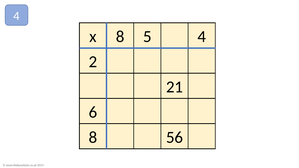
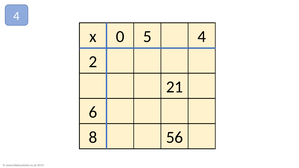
x 8: 8 -> 0 (120, 37)
